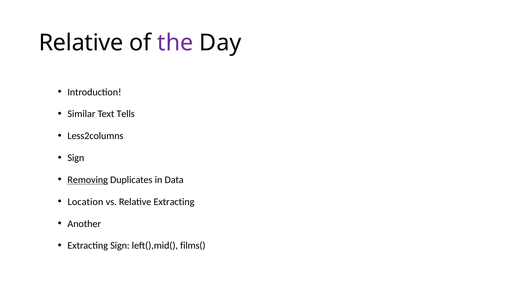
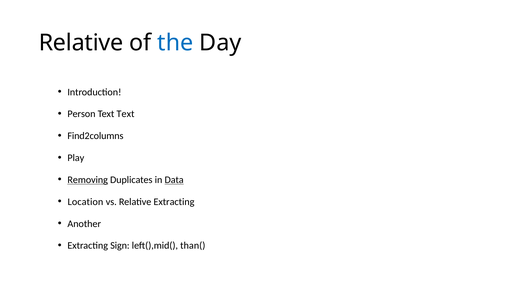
the colour: purple -> blue (175, 43)
Similar: Similar -> Person (81, 114)
Text Tells: Tells -> Text (126, 114)
Less2columns: Less2columns -> Find2columns (95, 136)
Sign: Sign -> Play (76, 158)
Data underline: none -> present (174, 180)
films(: films( -> than( (193, 246)
